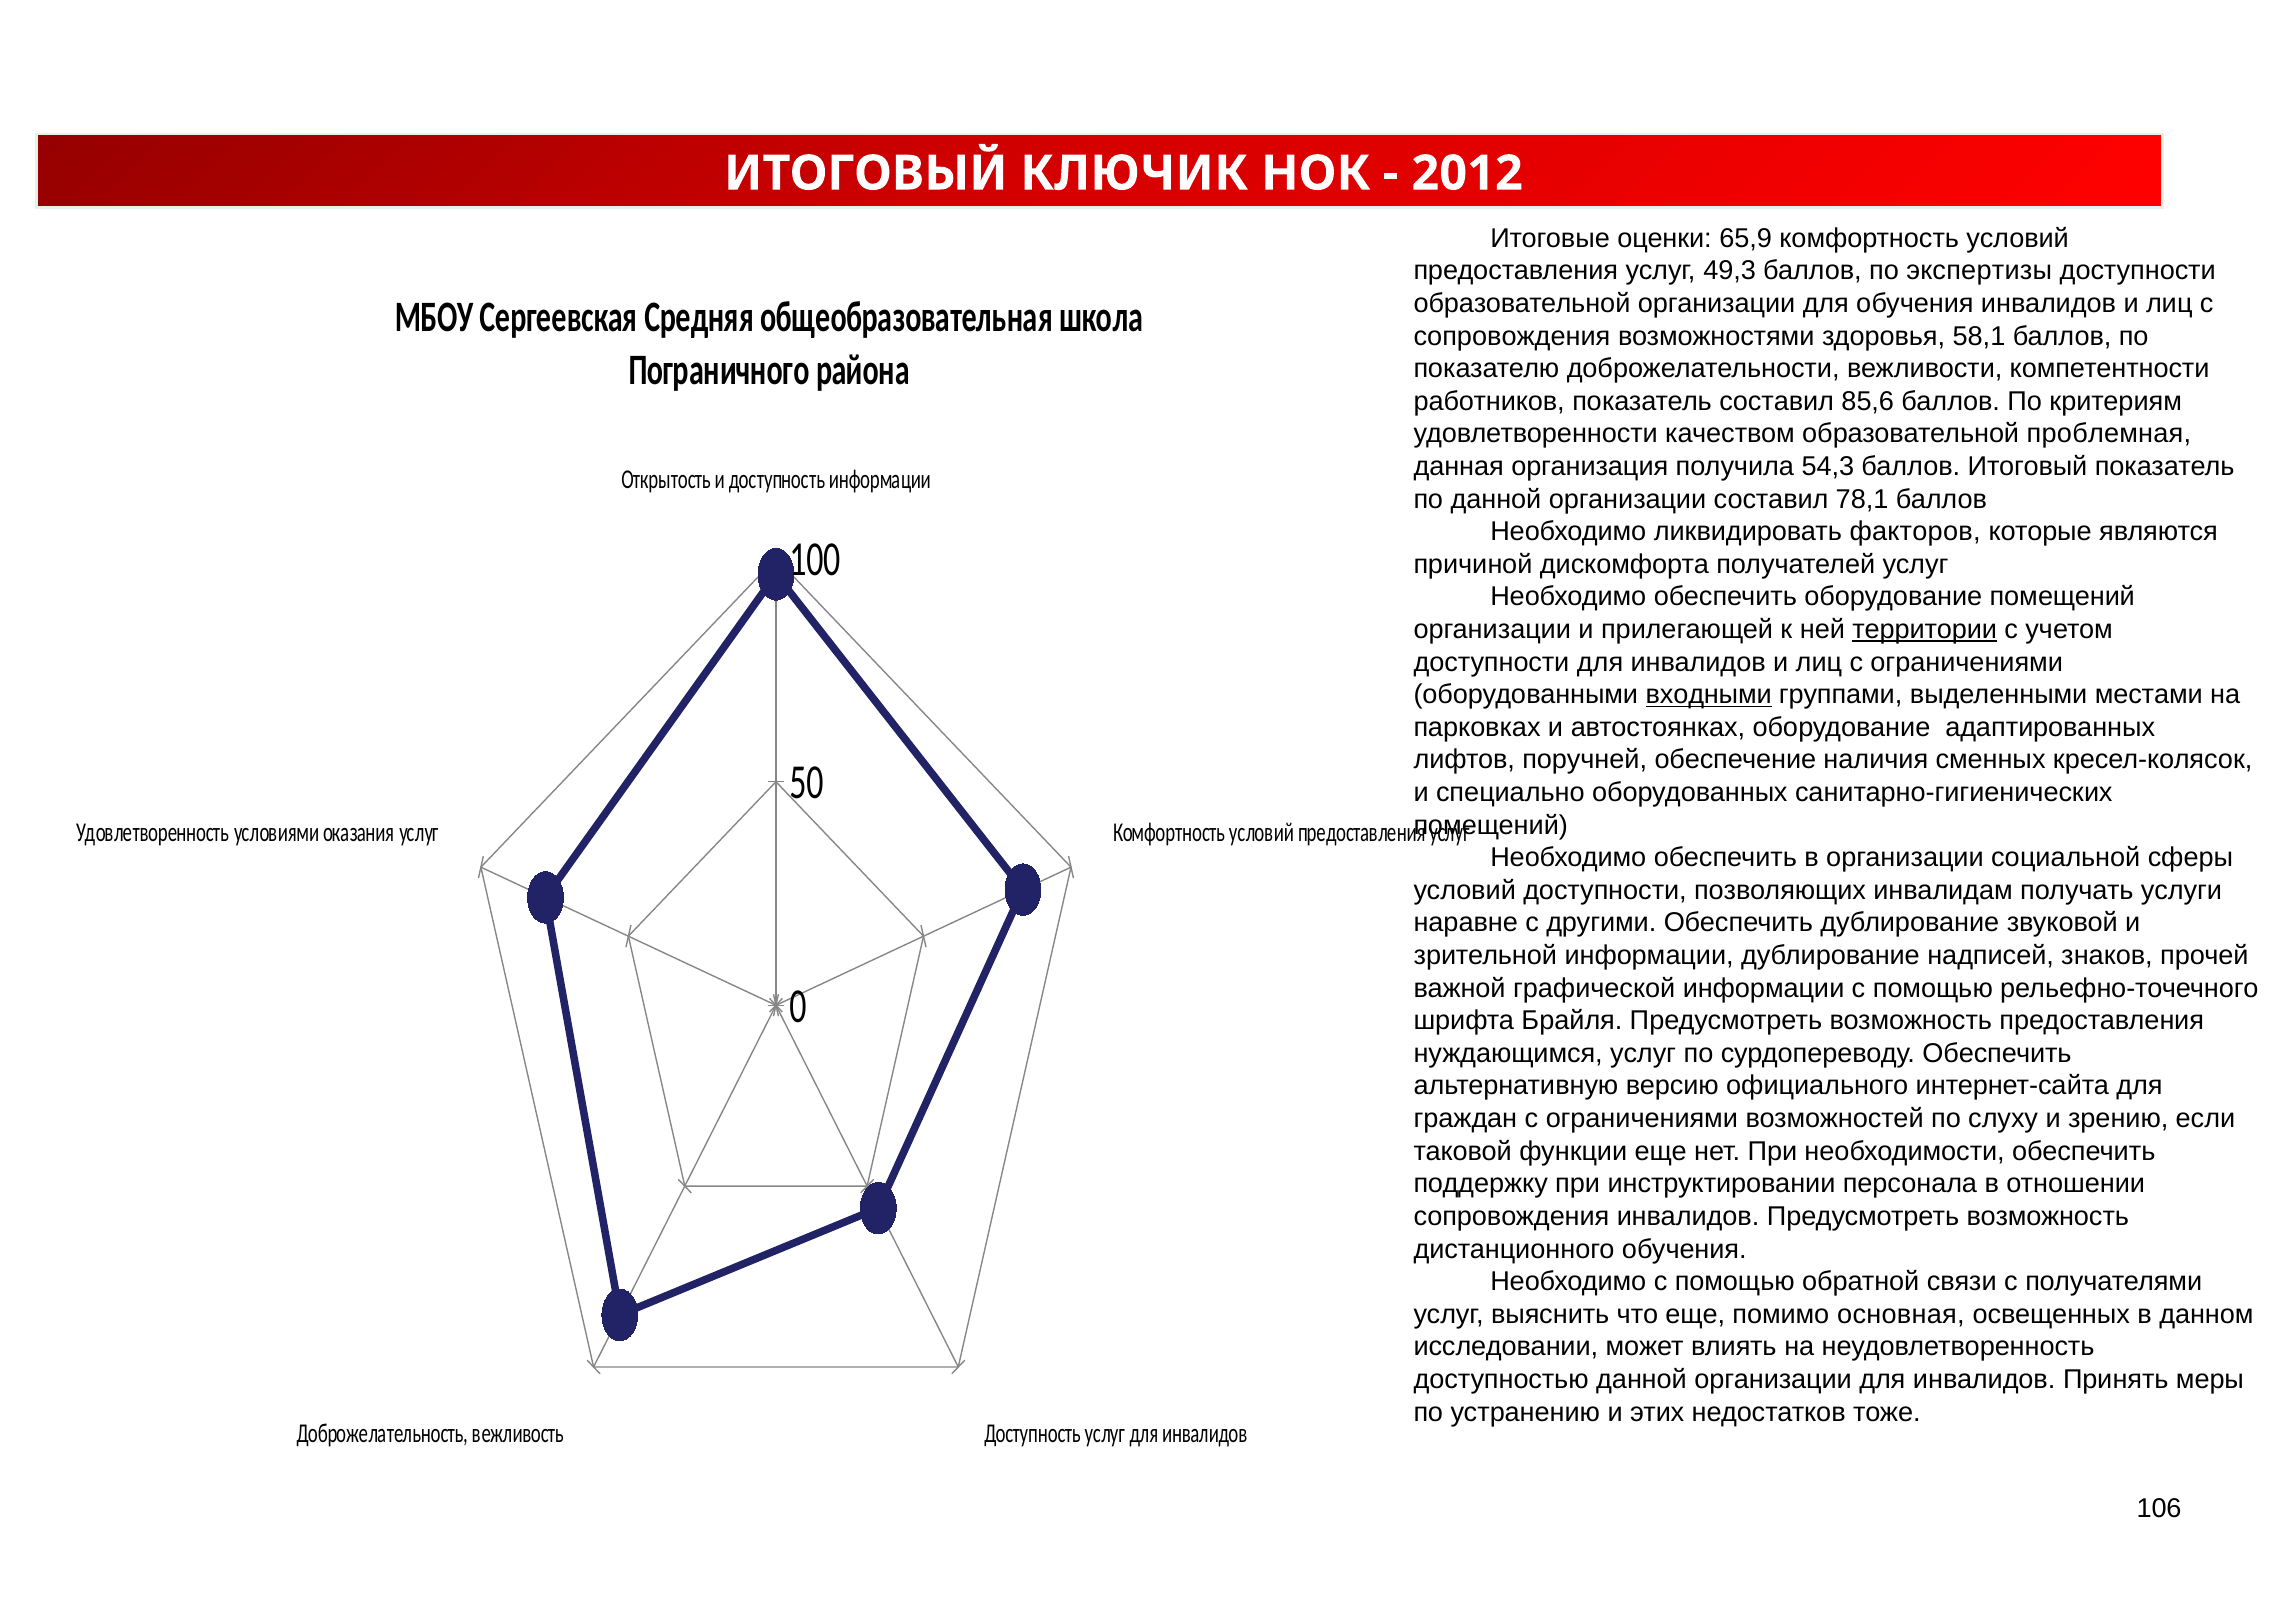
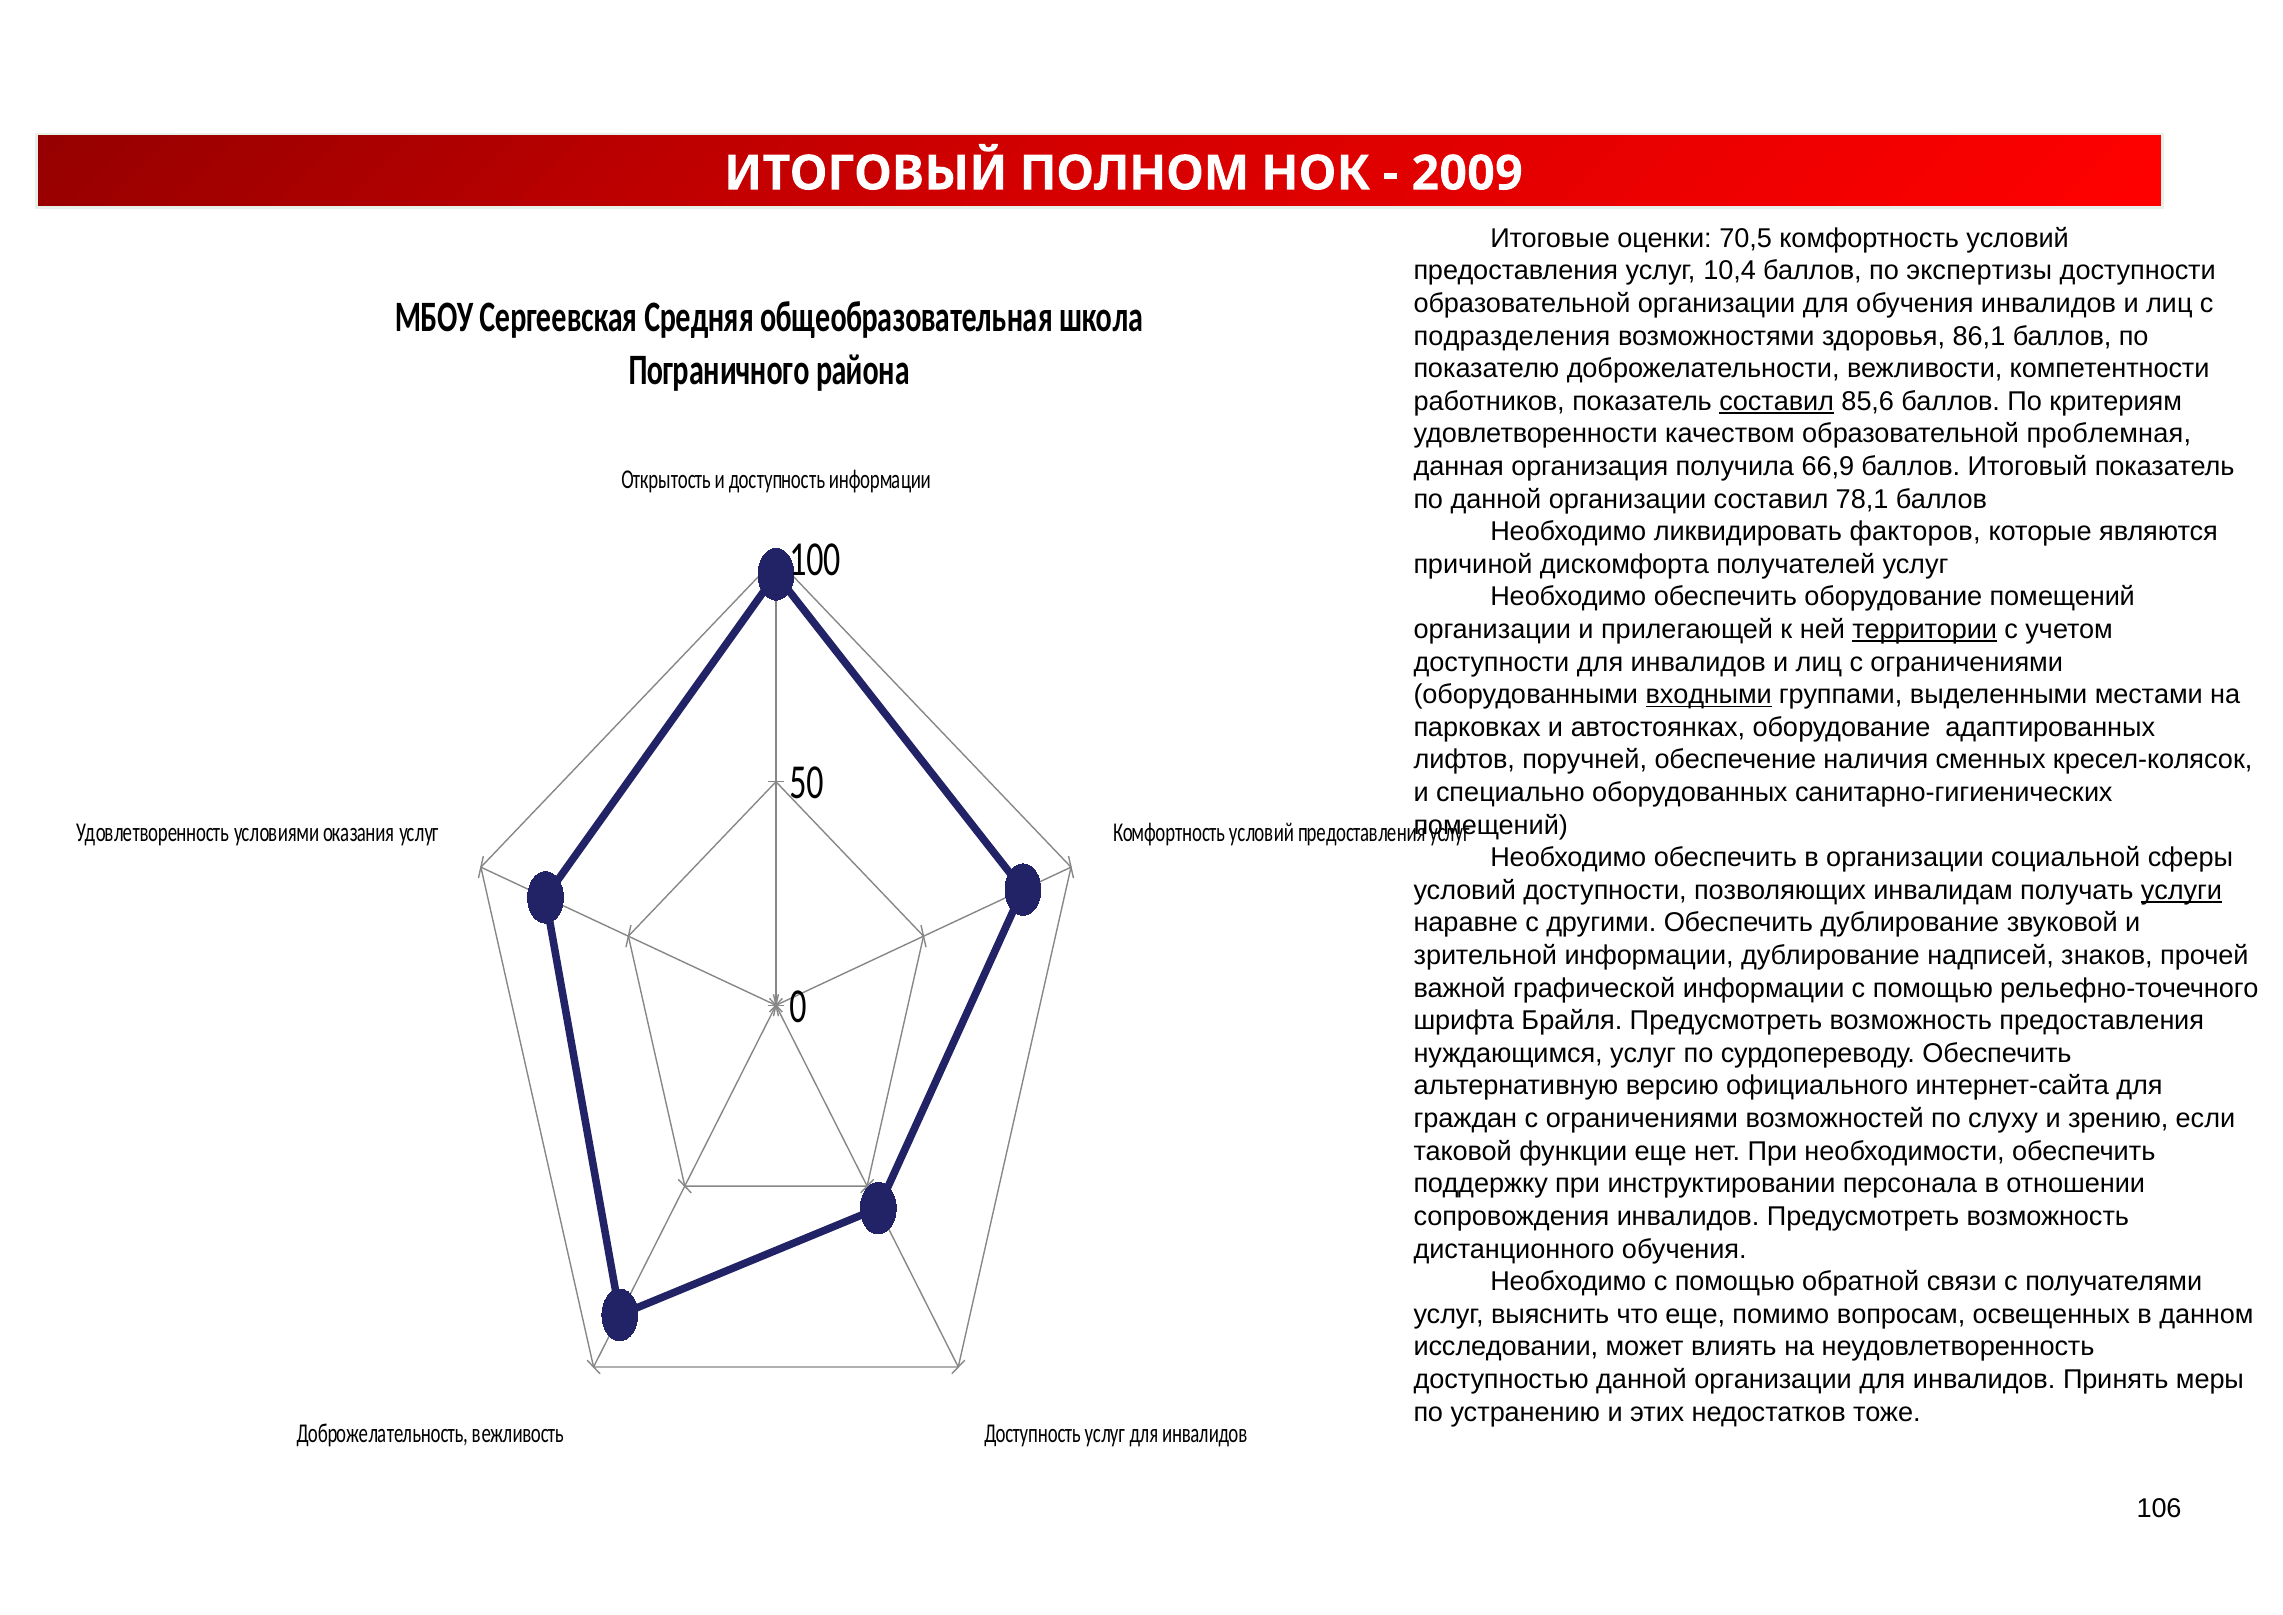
КЛЮЧИК: КЛЮЧИК -> ПОЛНОМ (1135, 173)
2012: 2012 -> 2009 (1467, 173)
65,9: 65,9 -> 70,5 (1746, 238)
49,3: 49,3 -> 10,4 (1730, 271)
сопровождения: сопровождения -> подразделения (1512, 336)
58,1: 58,1 -> 86,1 (1979, 336)
составил underline: none -> present (1777, 401)
54,3: 54,3 -> 66,9 (1828, 466)
услуги underline: none -> present (2181, 890)
основная: основная -> вопросам (1901, 1314)
